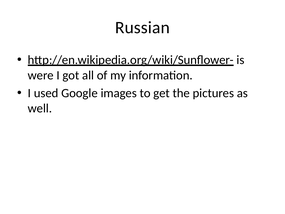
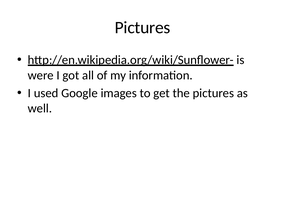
Russian: Russian -> Pictures (143, 28)
